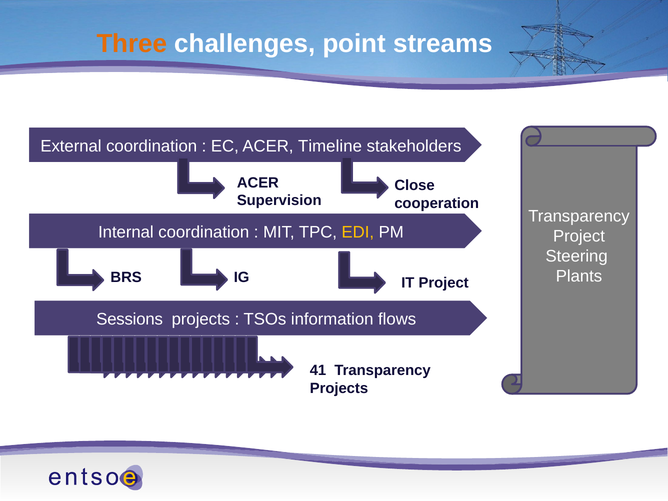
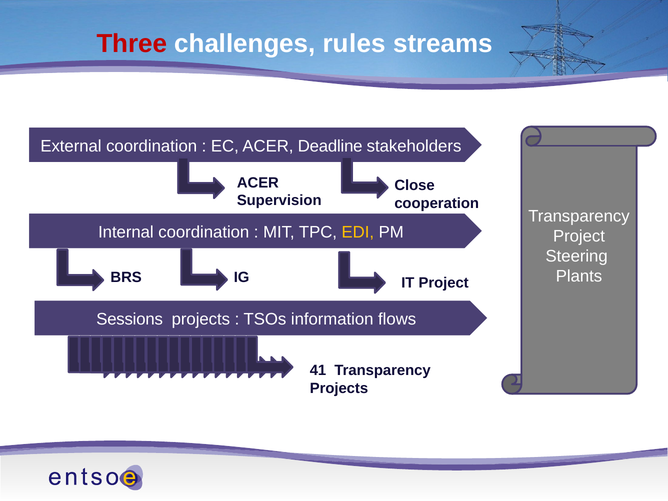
Three colour: orange -> red (132, 43)
point: point -> rules (354, 43)
Timeline: Timeline -> Deadline (330, 146)
